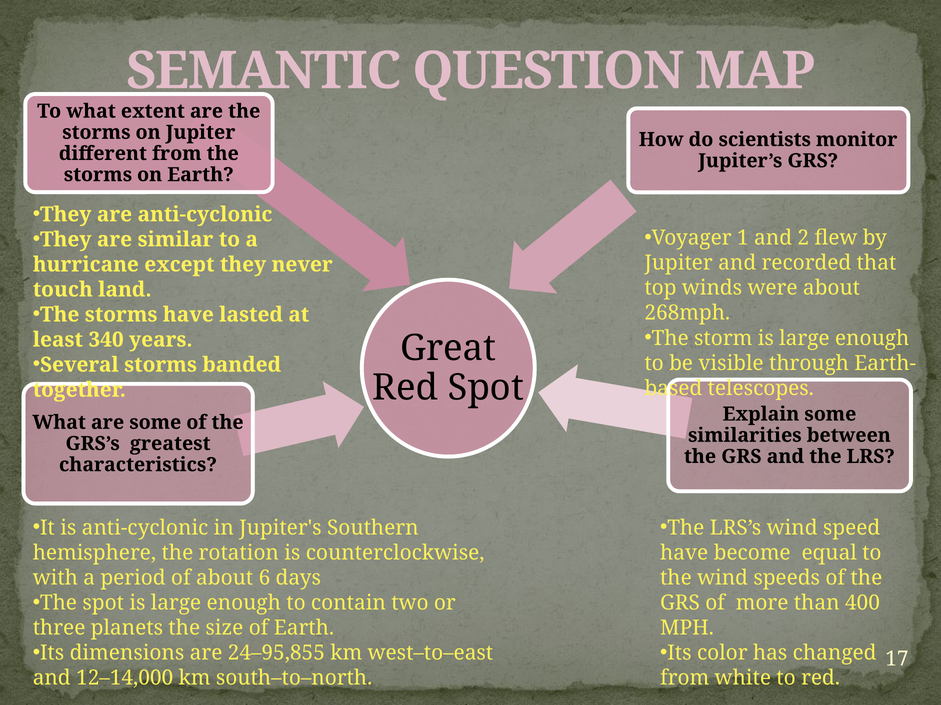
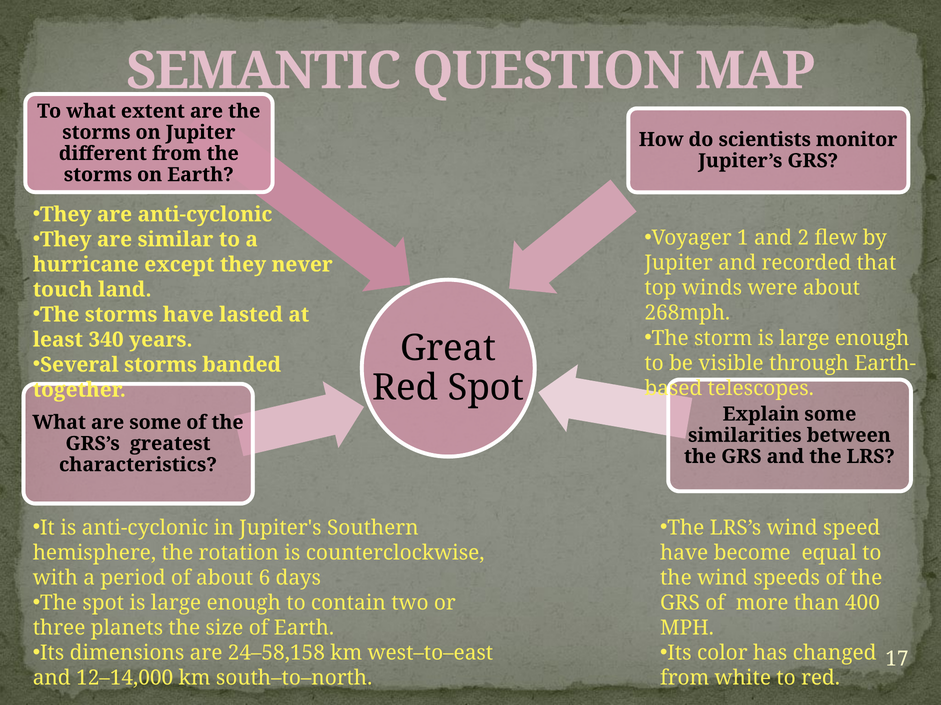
24–95,855: 24–95,855 -> 24–58,158 (276, 654)
